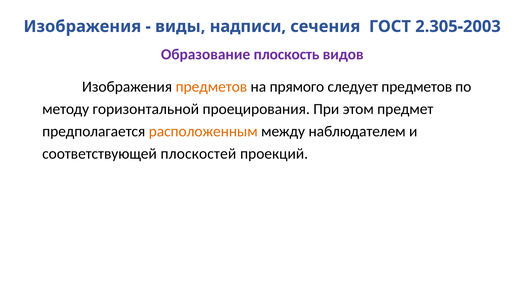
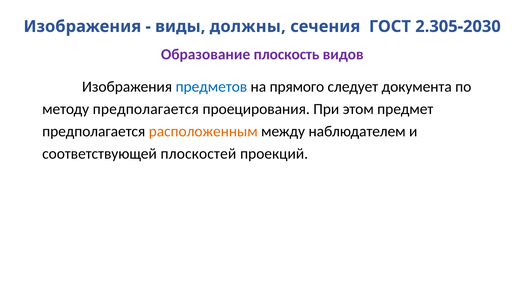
надписи: надписи -> должны (248, 26)
2.305-2003: 2.305-2003 -> 2.305-2030 (458, 26)
предметов colour: orange -> blue (211, 86)
следует предметов: предметов -> документа (417, 86)
методу горизонтальной: горизонтальной -> предполагается (146, 109)
